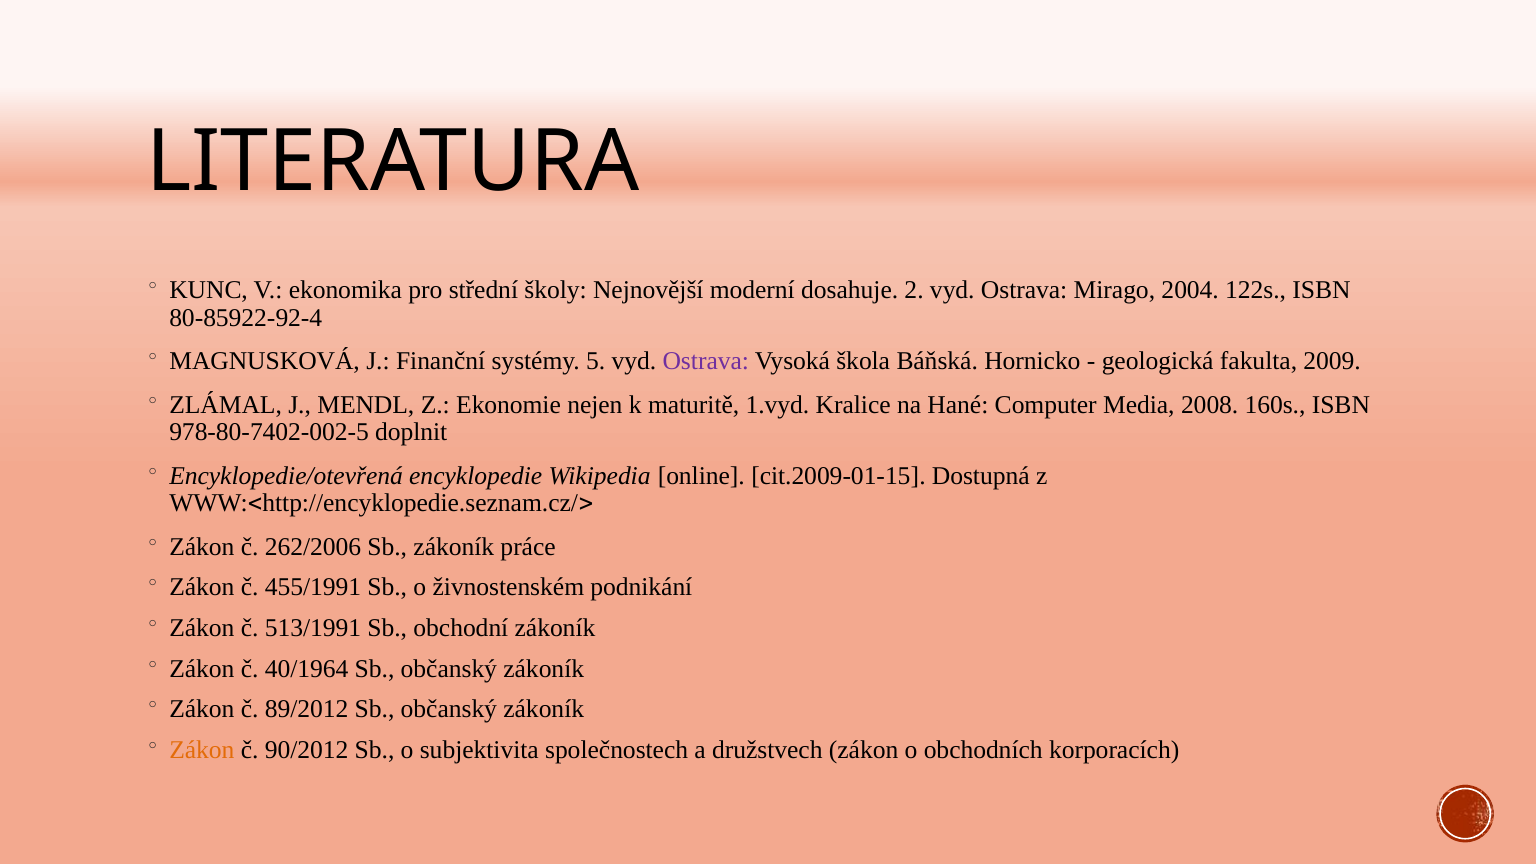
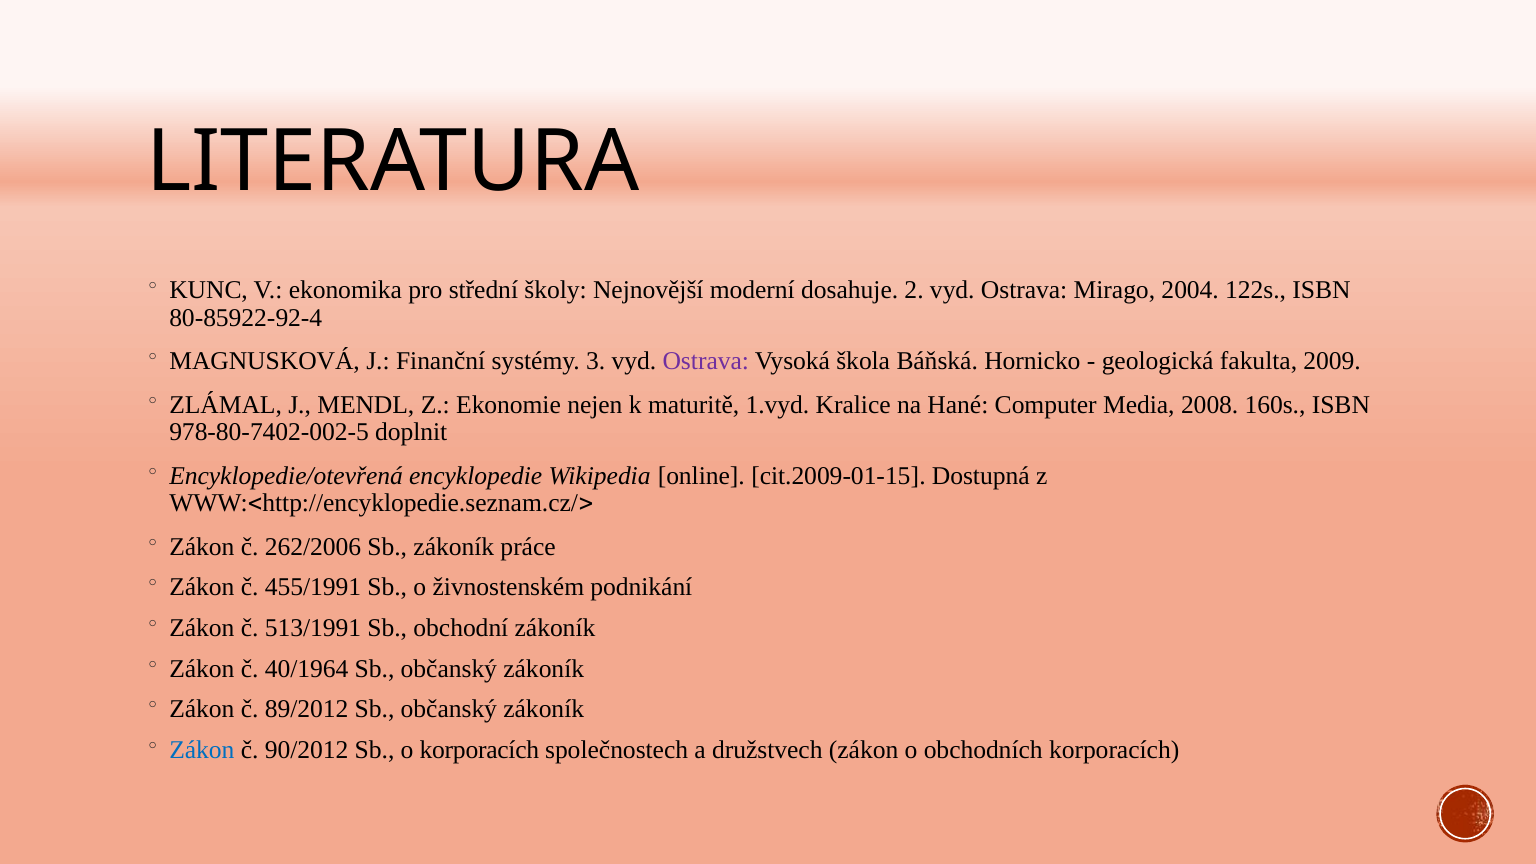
5: 5 -> 3 (596, 361)
Zákon colour: orange -> blue (202, 750)
o subjektivita: subjektivita -> korporacích (479, 750)
